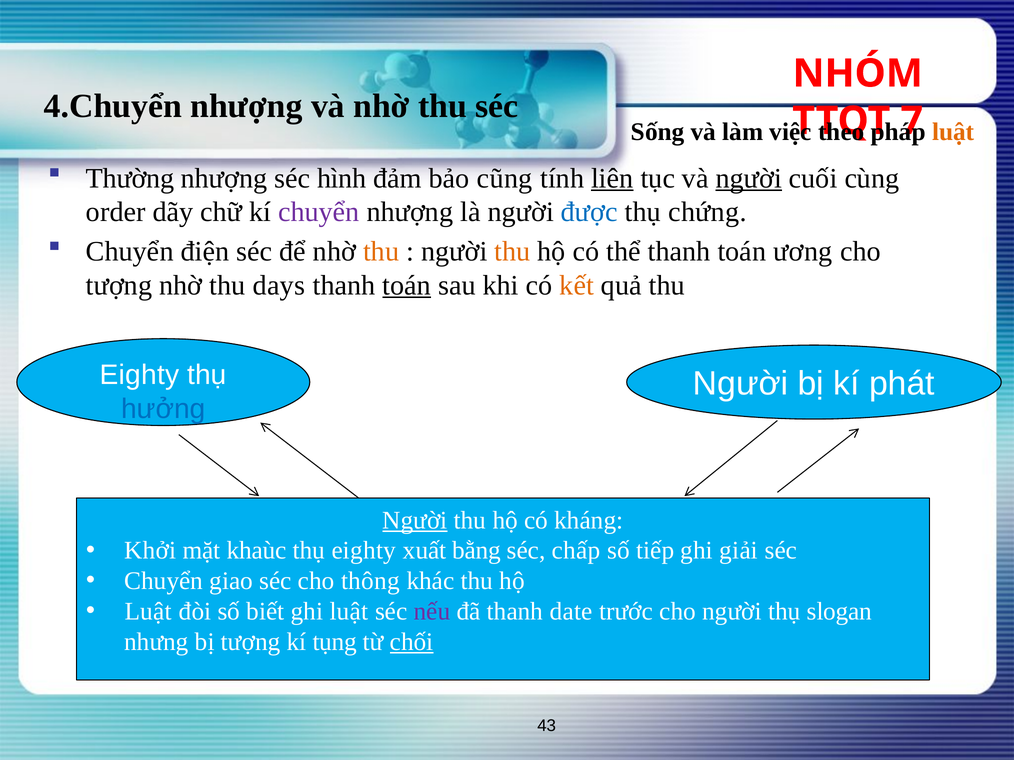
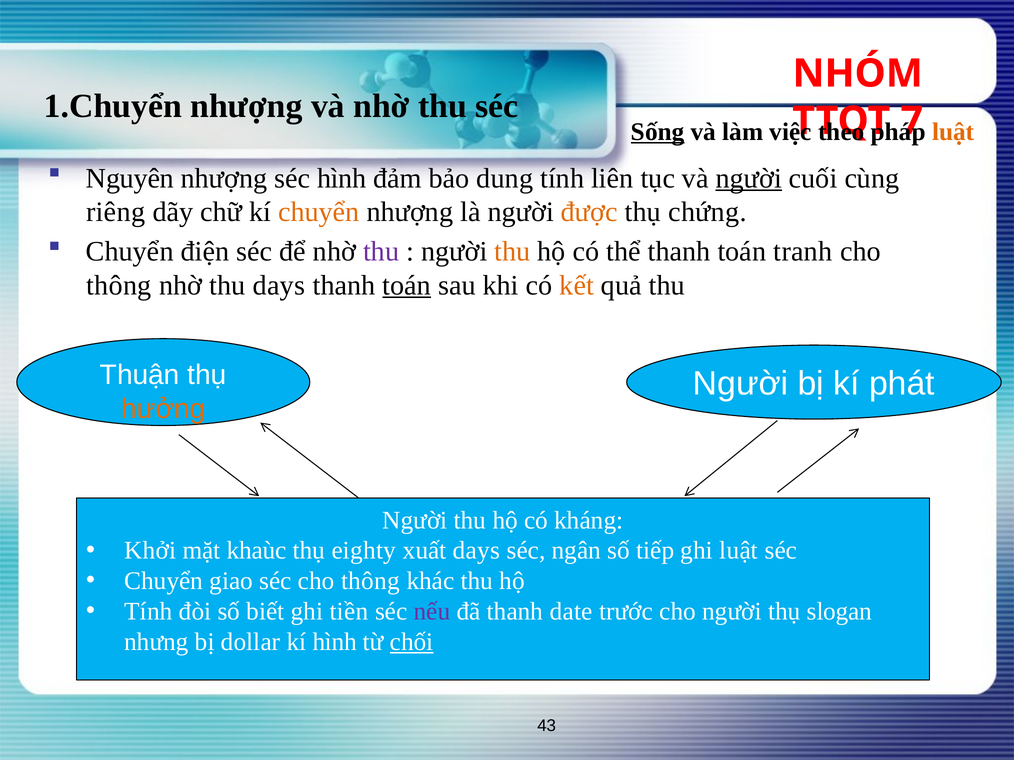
4.Chuyển: 4.Chuyển -> 1.Chuyển (113, 106)
Sống underline: none -> present (658, 132)
Thường: Thường -> Nguyên (130, 178)
cũng: cũng -> dung (505, 178)
liên underline: present -> none (612, 178)
order: order -> riêng (116, 212)
chuyển colour: purple -> orange (319, 212)
được colour: blue -> orange (589, 212)
thu colour: orange -> purple (381, 252)
ương: ương -> tranh (803, 252)
tượng: tượng -> thông (119, 285)
Eighty: Eighty -> Thuận (140, 375)
hưởng colour: blue -> orange (163, 409)
Người underline: present -> none (415, 521)
xuất bằng: bằng -> days (476, 551)
chấp: chấp -> ngân (576, 551)
ghi giải: giải -> luật (739, 551)
Luật: Luật -> Tính (148, 612)
ghi luật: luật -> tiền (349, 612)
bị tượng: tượng -> dollar (251, 642)
kí tụng: tụng -> hình (335, 642)
